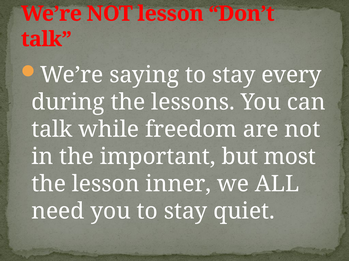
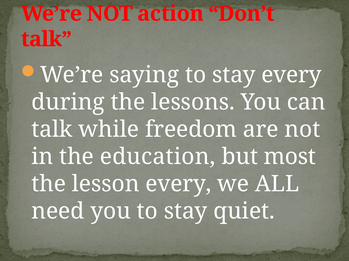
NOT lesson: lesson -> action (171, 14)
important: important -> education (158, 157)
lesson inner: inner -> every (178, 185)
